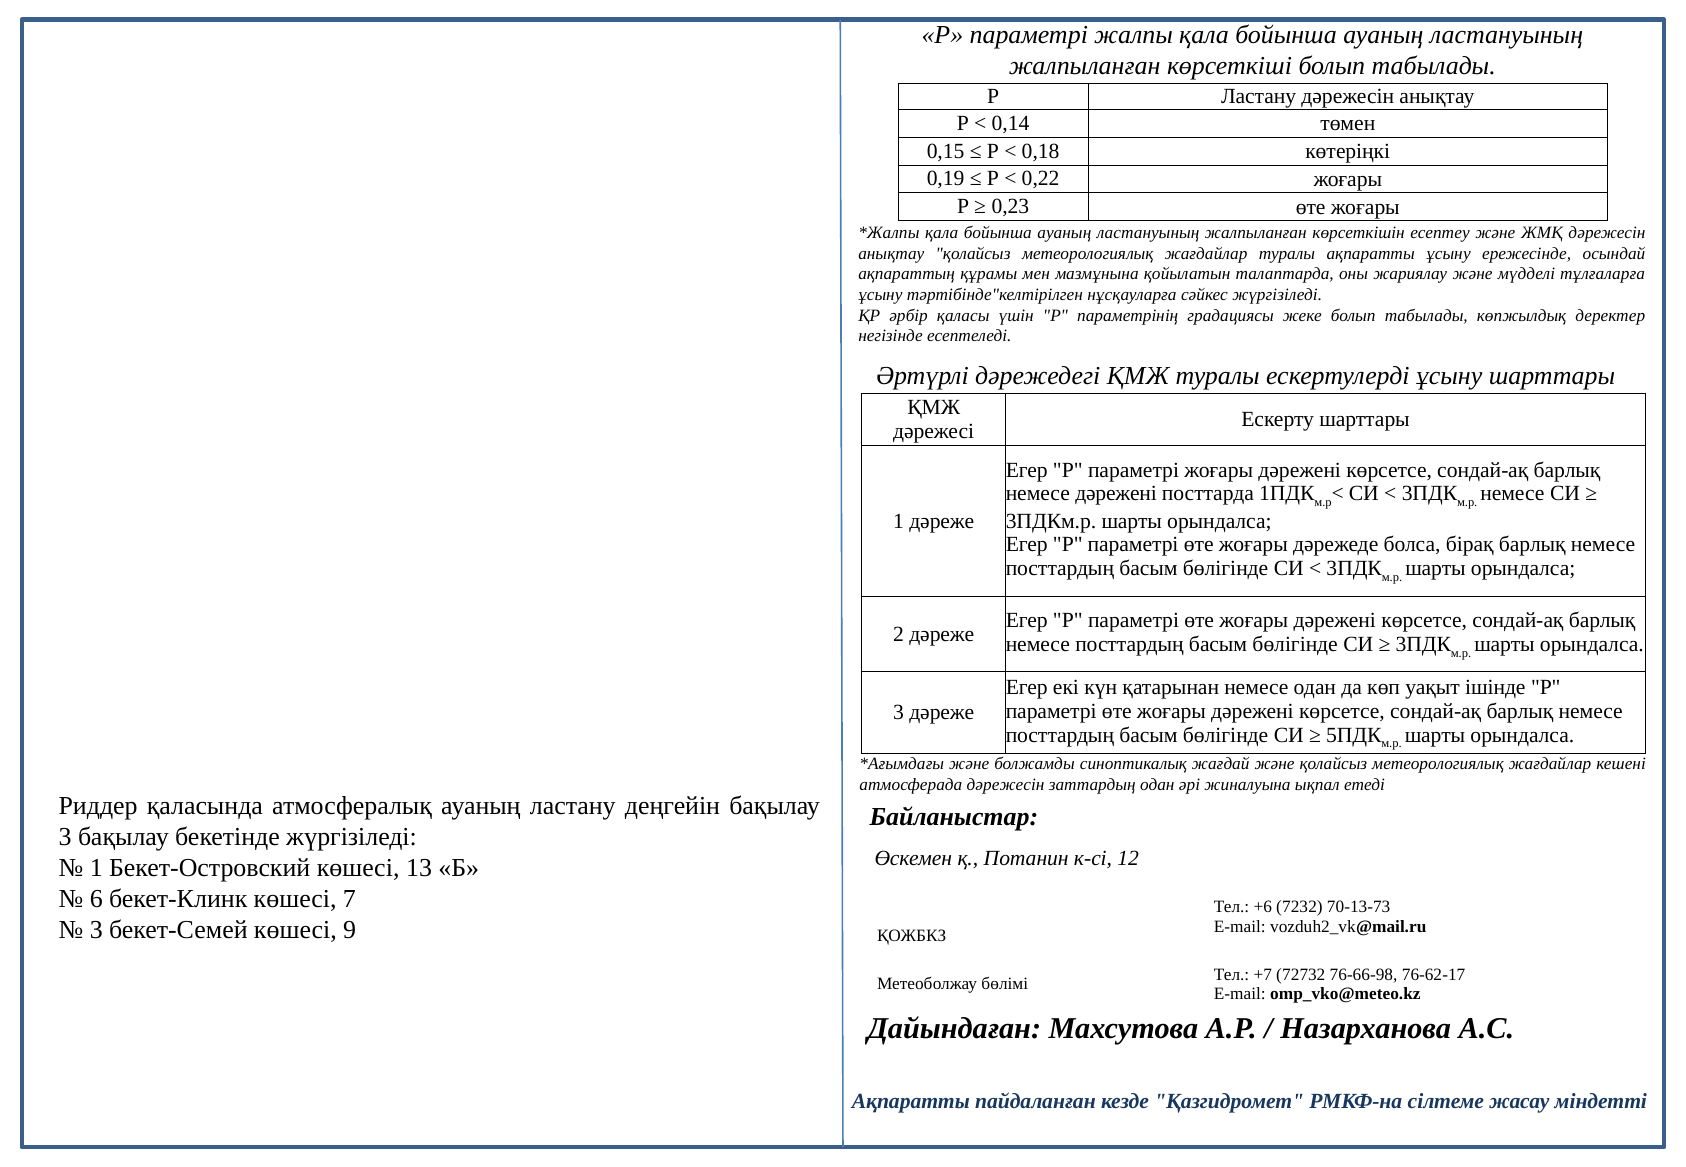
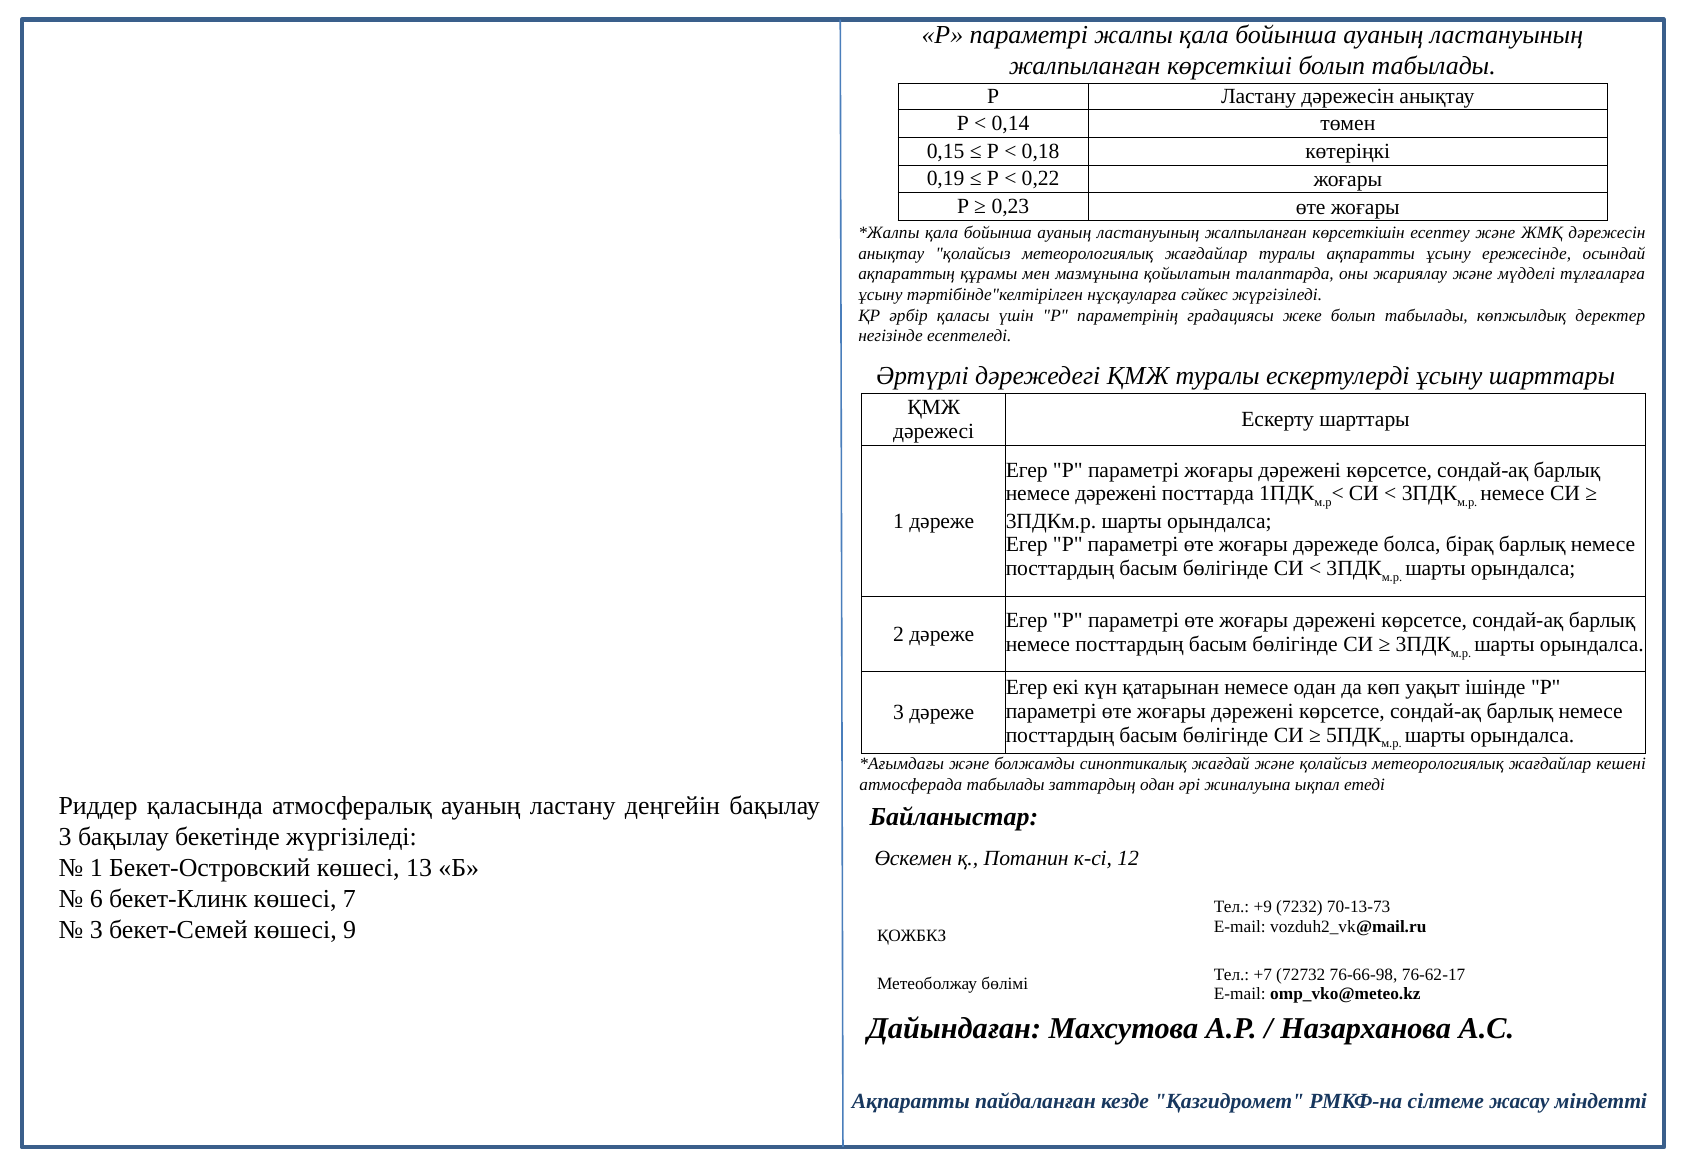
атмосферада дәрежесін: дәрежесін -> табылады (1006, 785)
+6: +6 -> +9 (1263, 907)
